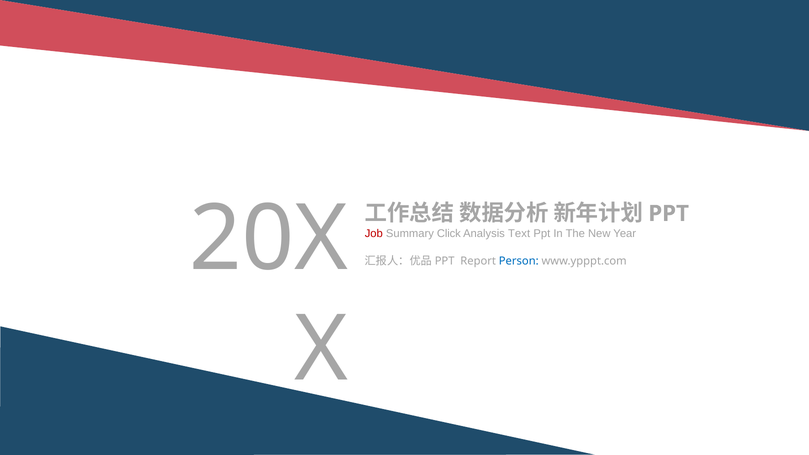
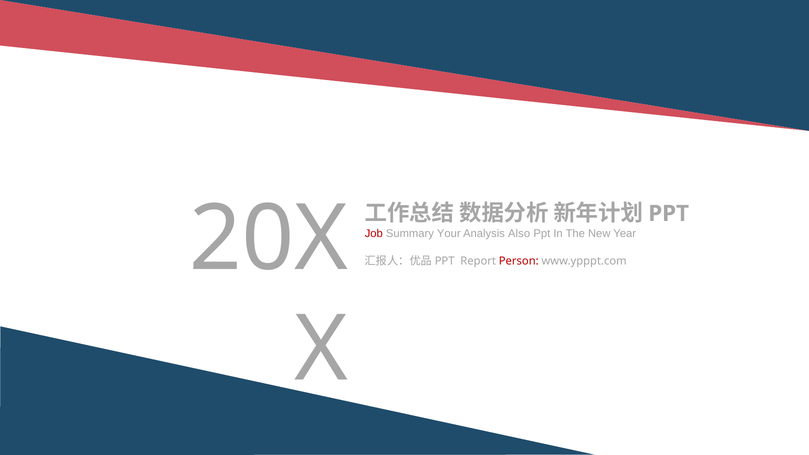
Click: Click -> Your (449, 234)
Text: Text -> Also (519, 234)
Person colour: blue -> red (519, 261)
